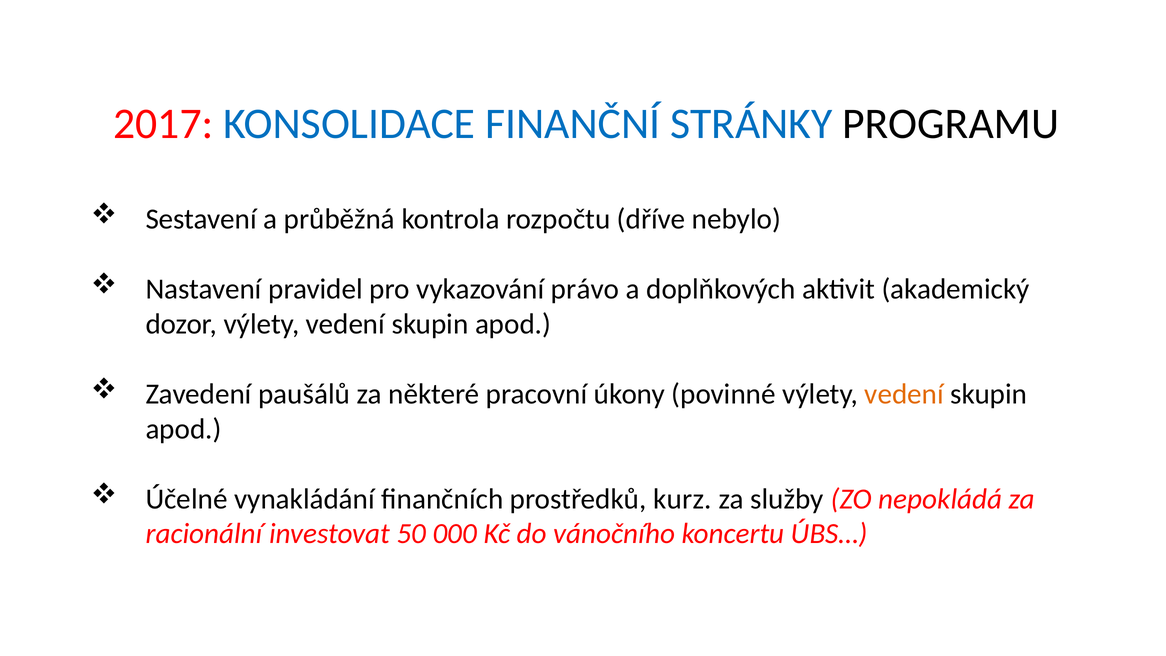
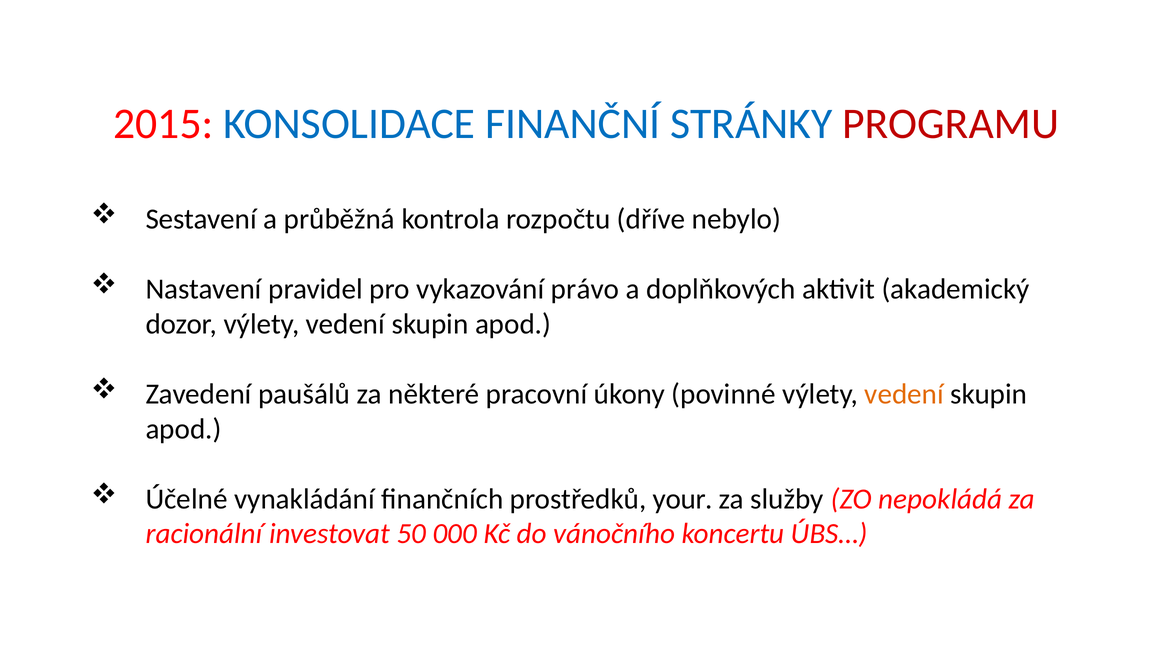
2017: 2017 -> 2015 (163, 124)
PROGRAMU colour: black -> red (951, 124)
kurz: kurz -> your (683, 499)
